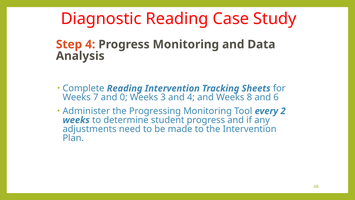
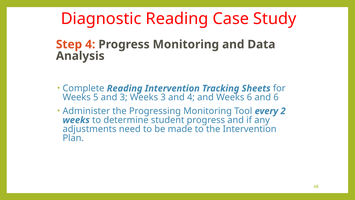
7: 7 -> 5 (96, 97)
and 0: 0 -> 3 (124, 97)
Weeks 8: 8 -> 6 (249, 97)
